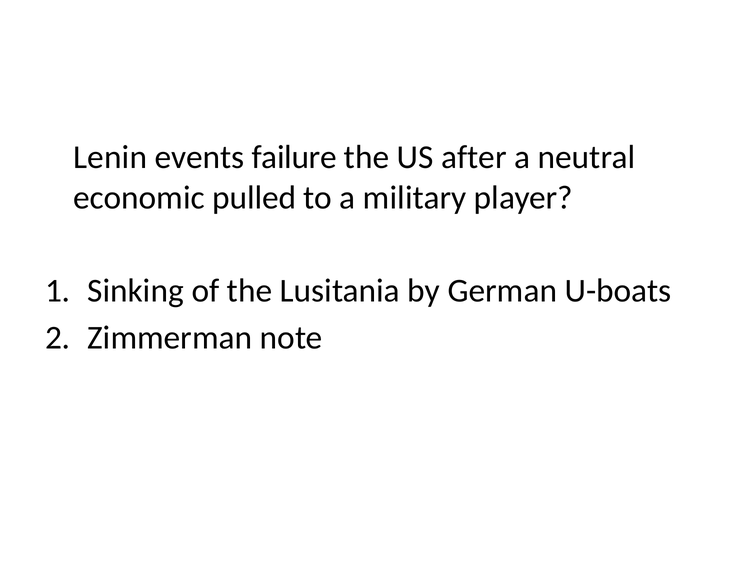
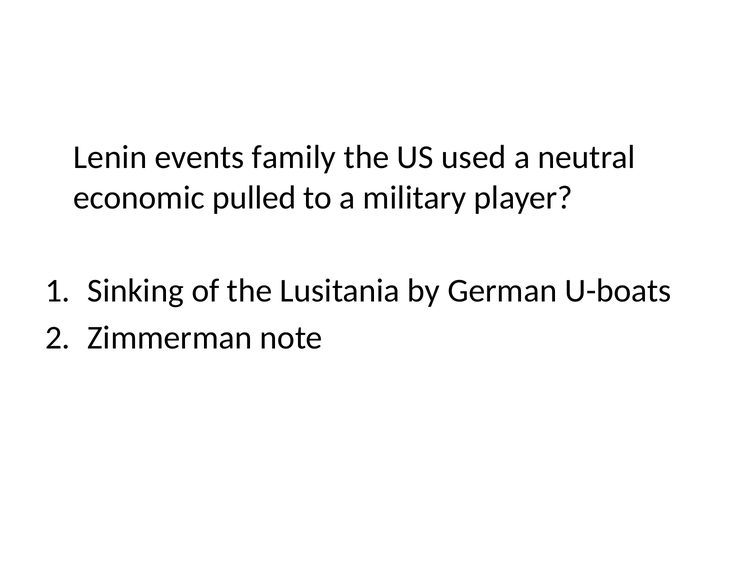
failure: failure -> family (294, 158)
after: after -> used (474, 158)
